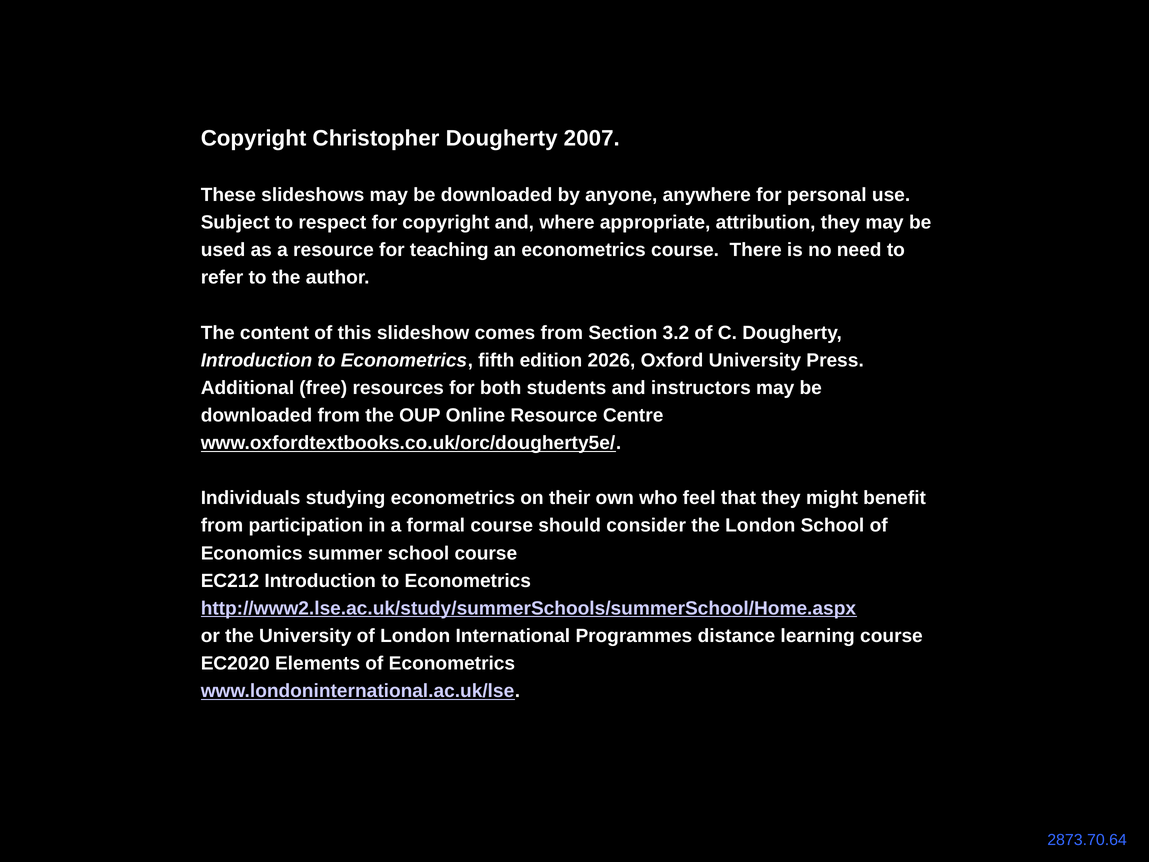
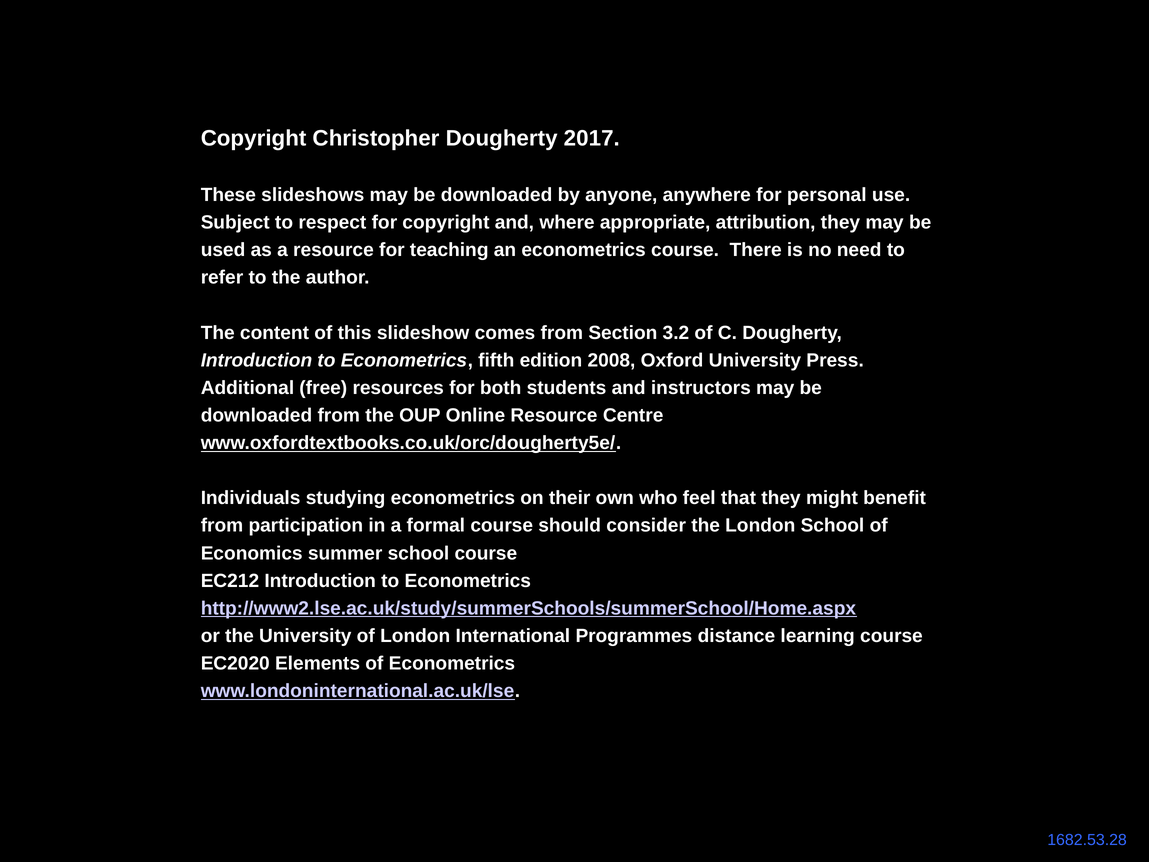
2007: 2007 -> 2017 (592, 138)
2026: 2026 -> 2008 (611, 360)
2873.70.64: 2873.70.64 -> 1682.53.28 (1087, 840)
